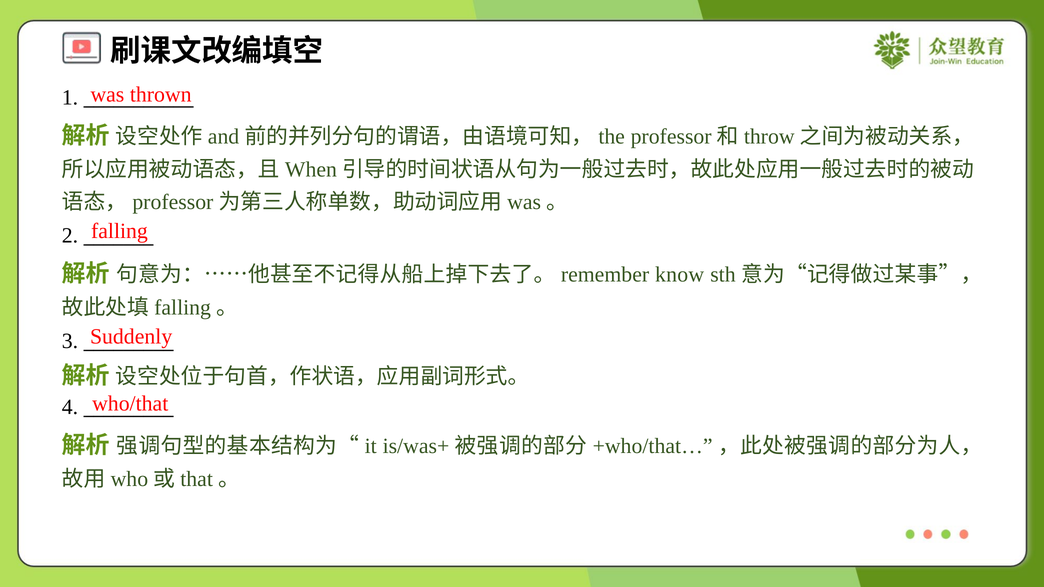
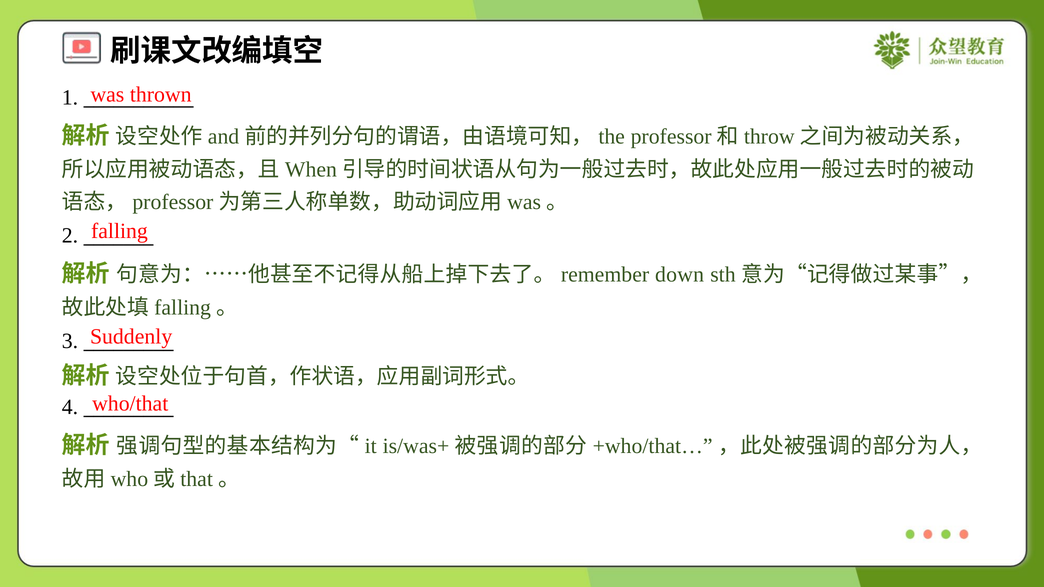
know: know -> down (680, 275)
